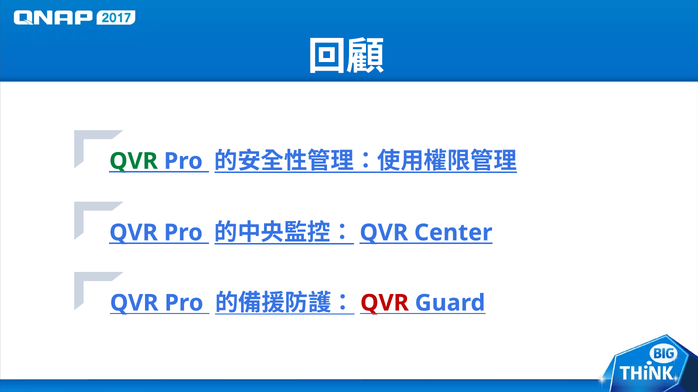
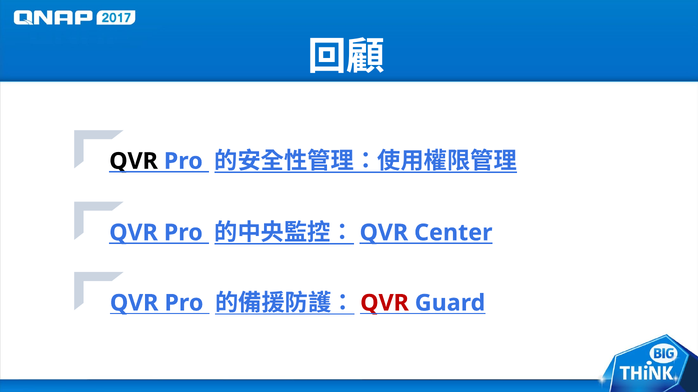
QVR colour: green -> black (134, 161)
